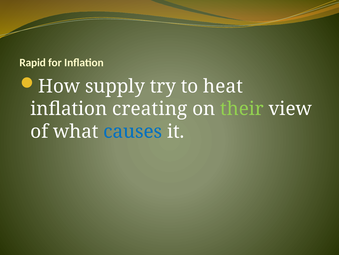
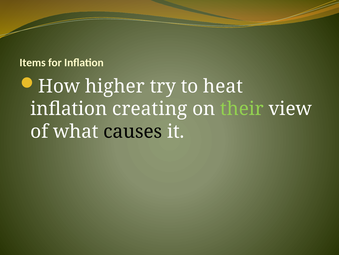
Rapid: Rapid -> Items (33, 62)
supply: supply -> higher (115, 86)
causes colour: blue -> black (133, 131)
